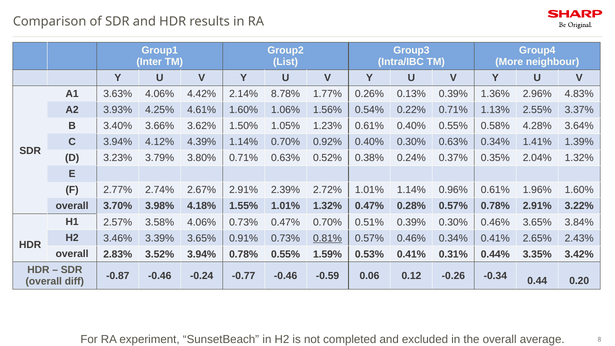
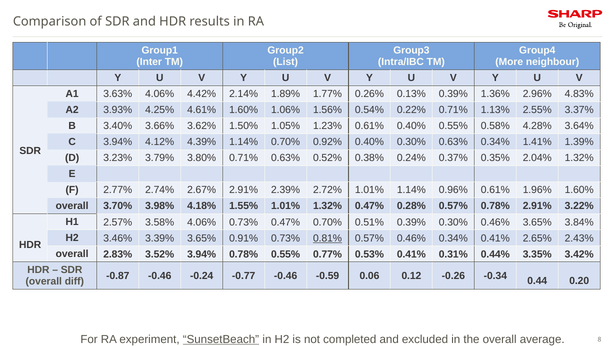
8.78%: 8.78% -> 1.89% (286, 94)
1.59%: 1.59% -> 0.77% (327, 254)
SunsetBeach underline: none -> present (221, 339)
